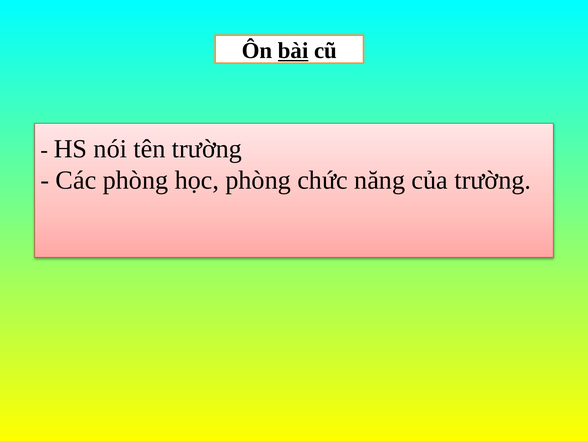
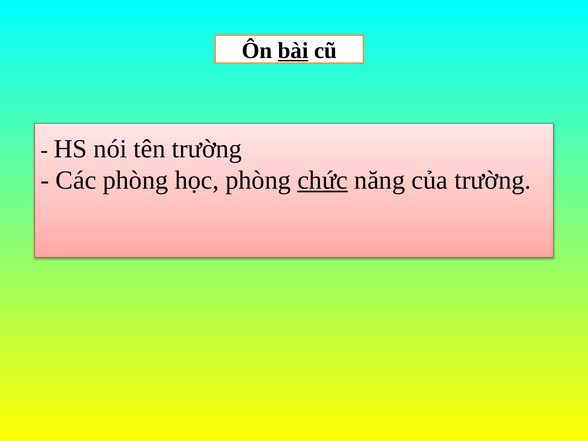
chức underline: none -> present (323, 180)
